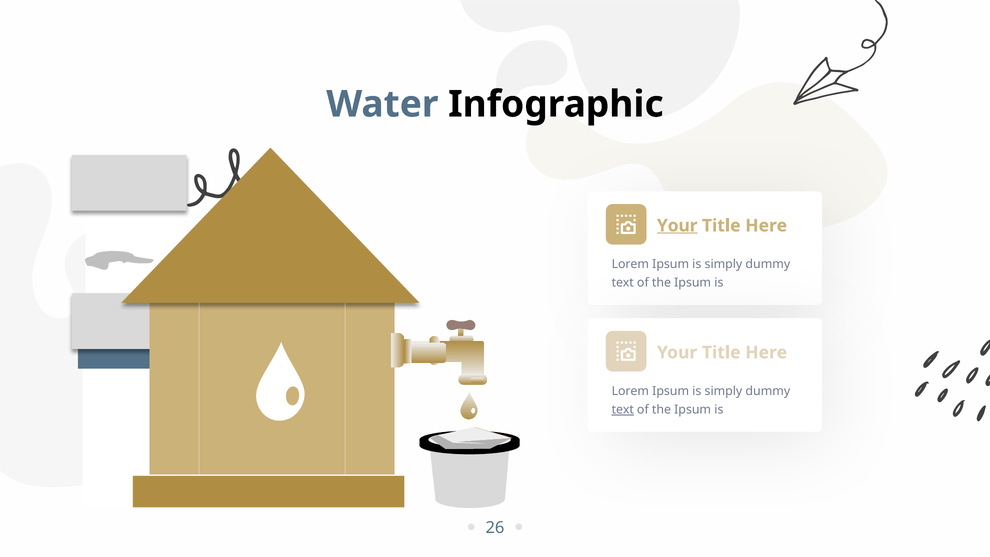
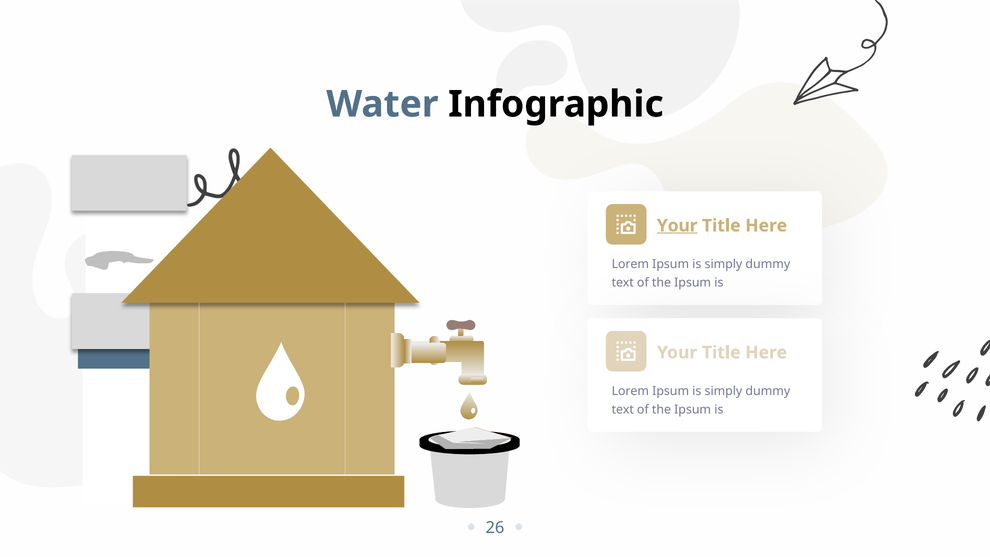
text underline: present -> none (623, 410)
